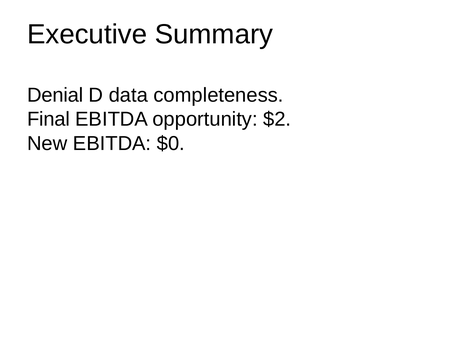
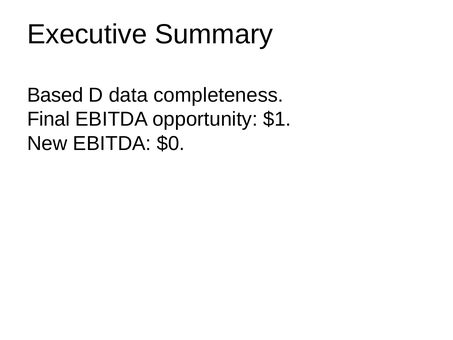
Denial: Denial -> Based (55, 95)
$2: $2 -> $1 (277, 119)
